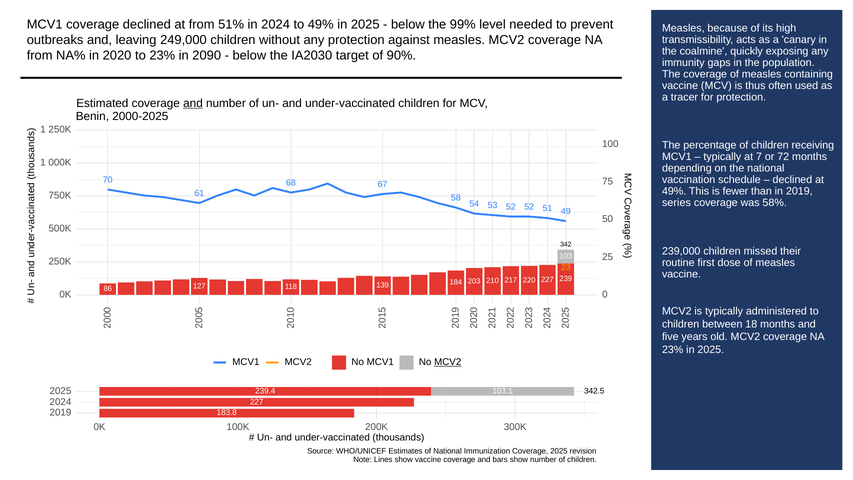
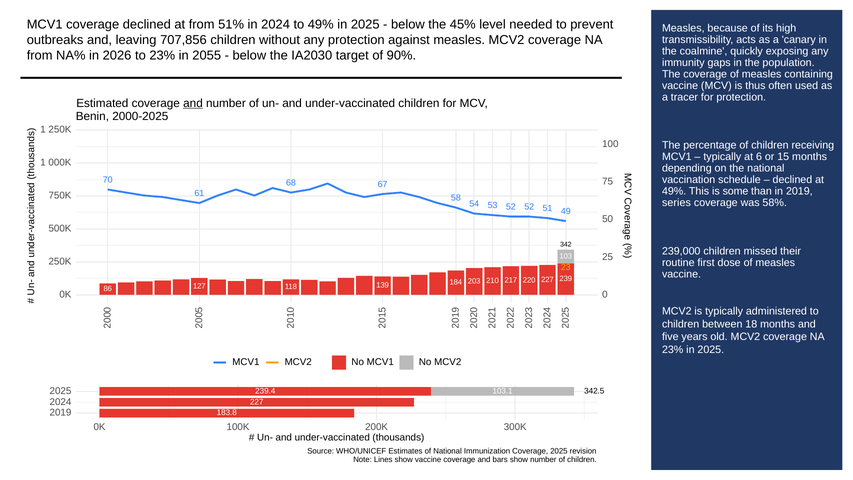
99%: 99% -> 45% (463, 25)
249,000: 249,000 -> 707,856 (183, 40)
2020: 2020 -> 2026 (117, 56)
2090: 2090 -> 2055 (207, 56)
7: 7 -> 6 (759, 157)
72: 72 -> 15 (783, 157)
fewer: fewer -> some (735, 191)
MCV2 underline: present -> none (448, 362)
